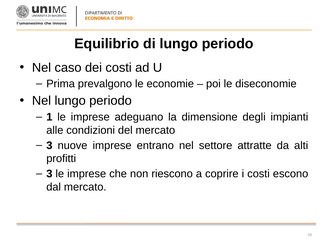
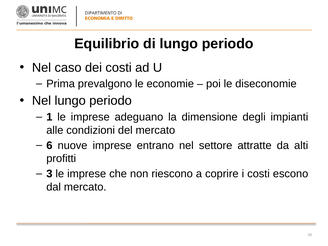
3: 3 -> 6 (49, 145)
